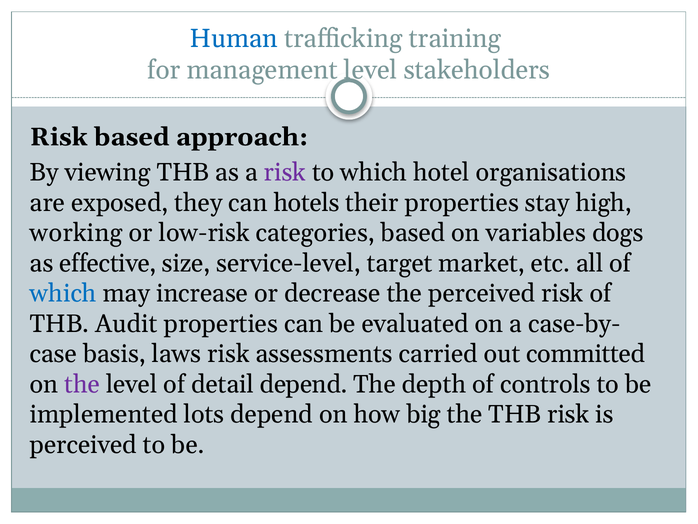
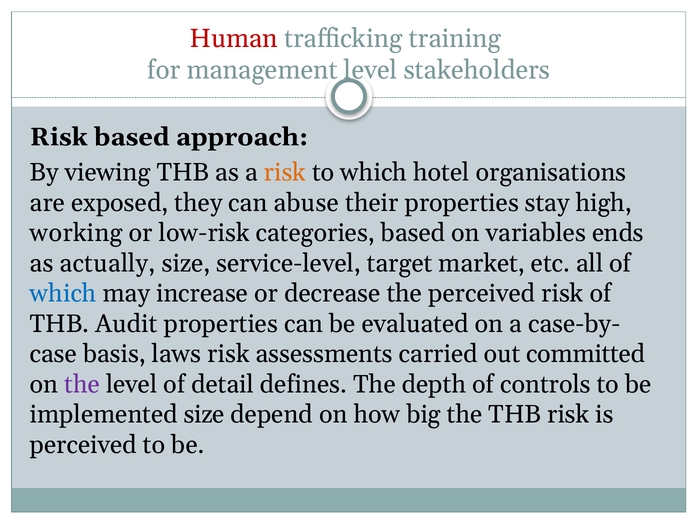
Human colour: blue -> red (234, 38)
risk colour: purple -> orange (285, 172)
hotels: hotels -> abuse (306, 203)
dogs: dogs -> ends (618, 233)
effective: effective -> actually (108, 263)
detail depend: depend -> defines (304, 384)
implemented lots: lots -> size (204, 414)
